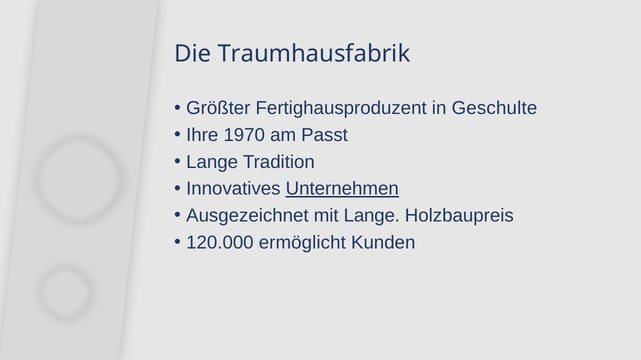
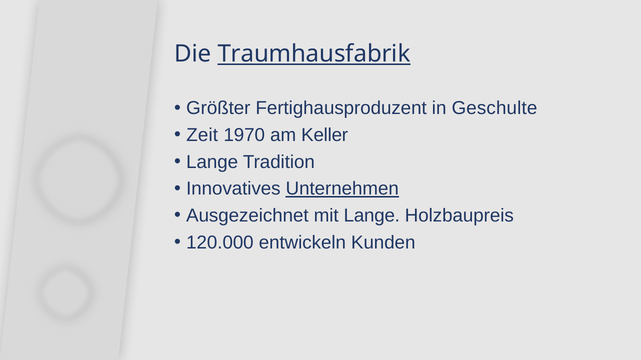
Traumhausfabrik underline: none -> present (314, 54)
Ihre: Ihre -> Zeit (202, 135)
Passt: Passt -> Keller (325, 135)
ermöglicht: ermöglicht -> entwickeln (302, 243)
